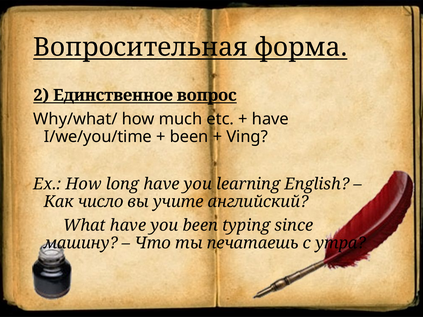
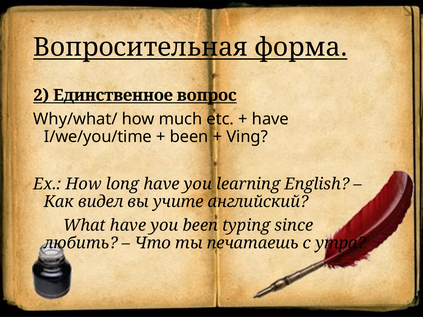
число: число -> видел (101, 202)
машину: машину -> любить (81, 243)
